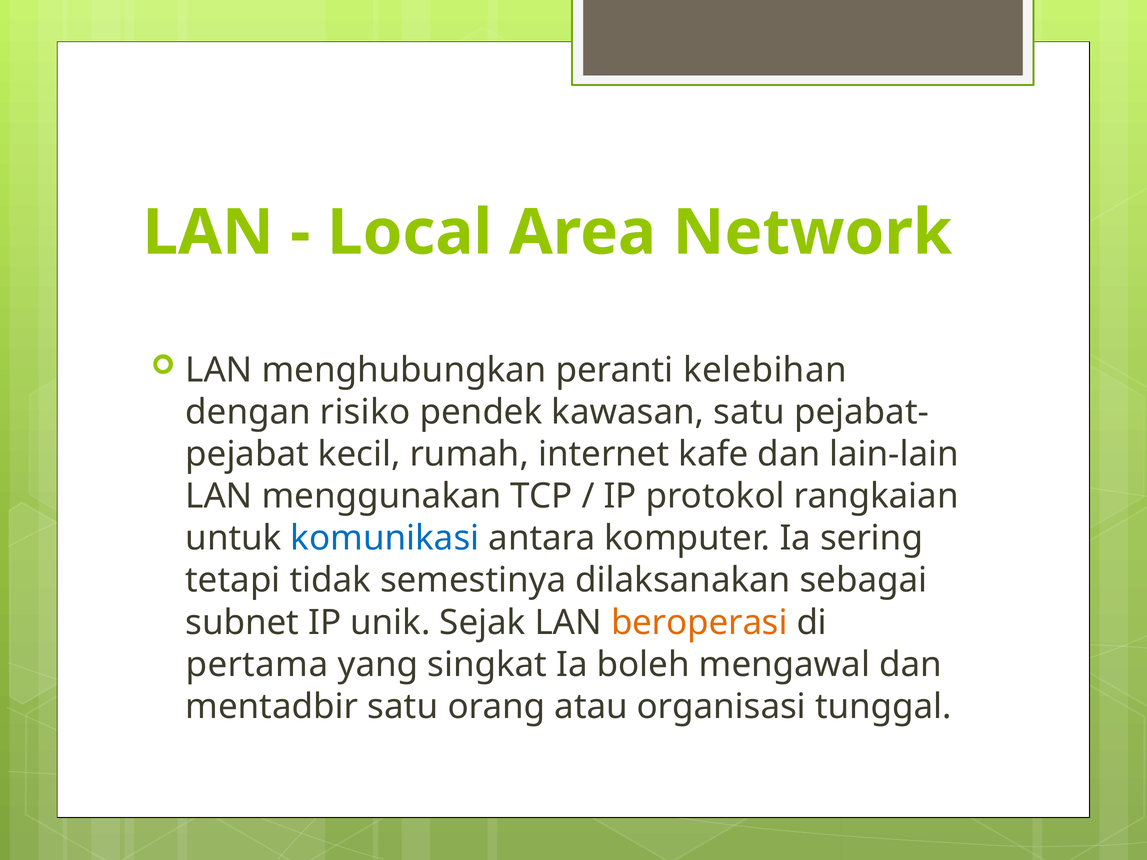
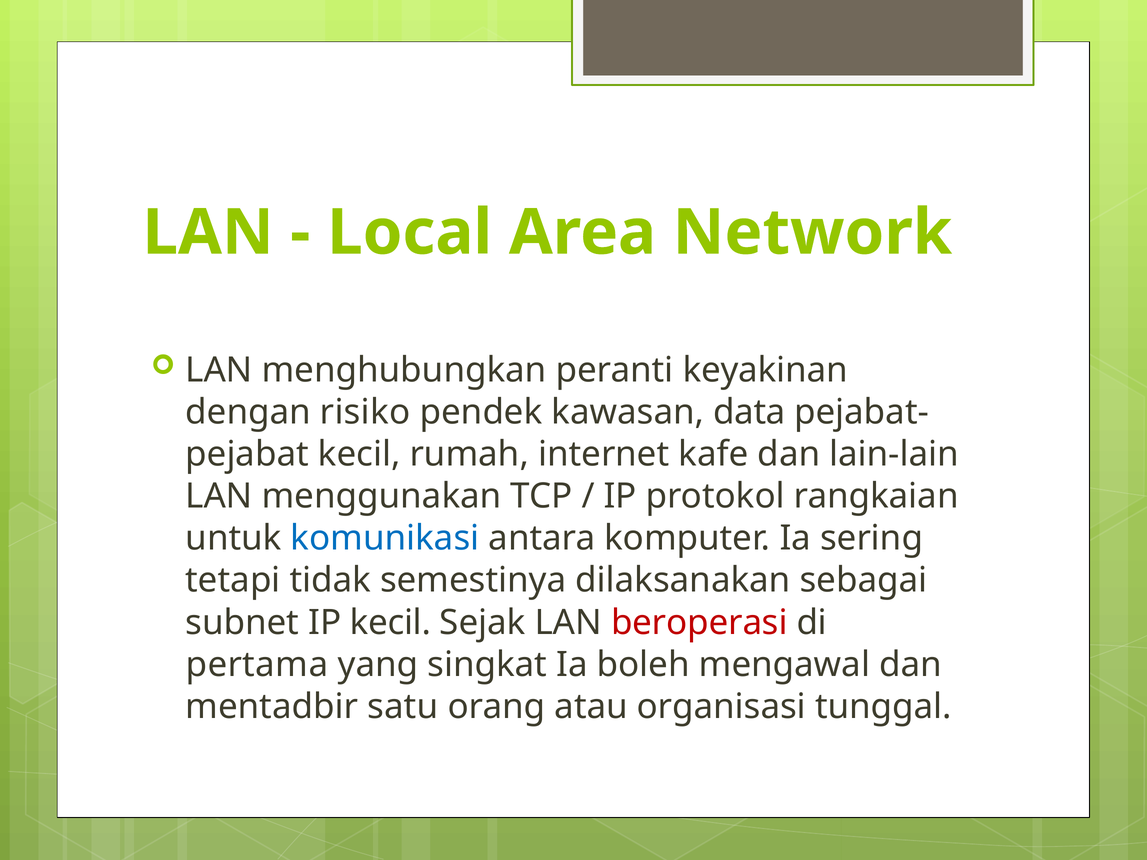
kelebihan: kelebihan -> keyakinan (765, 370)
kawasan satu: satu -> data (749, 412)
IP unik: unik -> kecil (391, 623)
beroperasi colour: orange -> red (699, 623)
